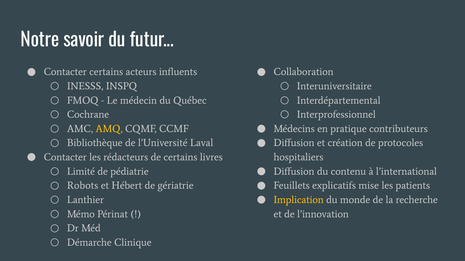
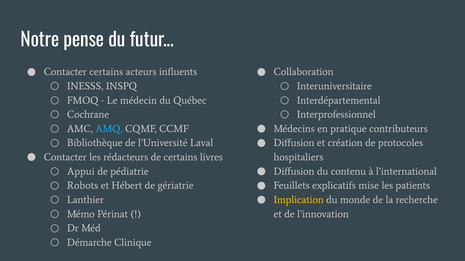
savoir: savoir -> pense (84, 40)
AMQ colour: yellow -> light blue (109, 129)
Limité: Limité -> Appui (81, 172)
